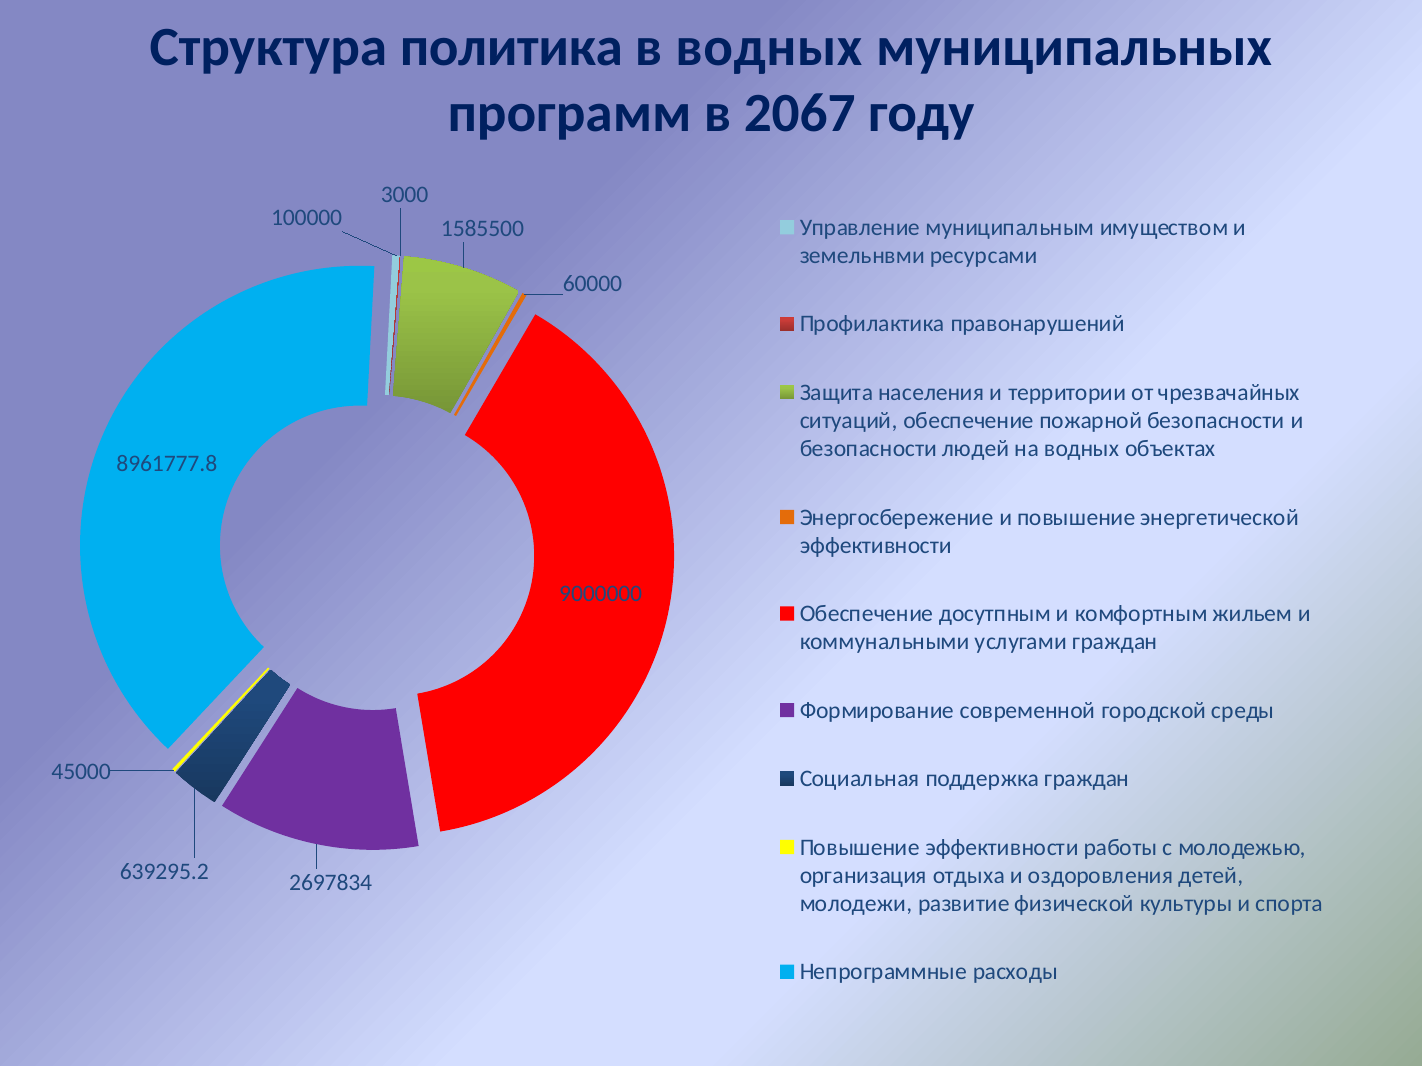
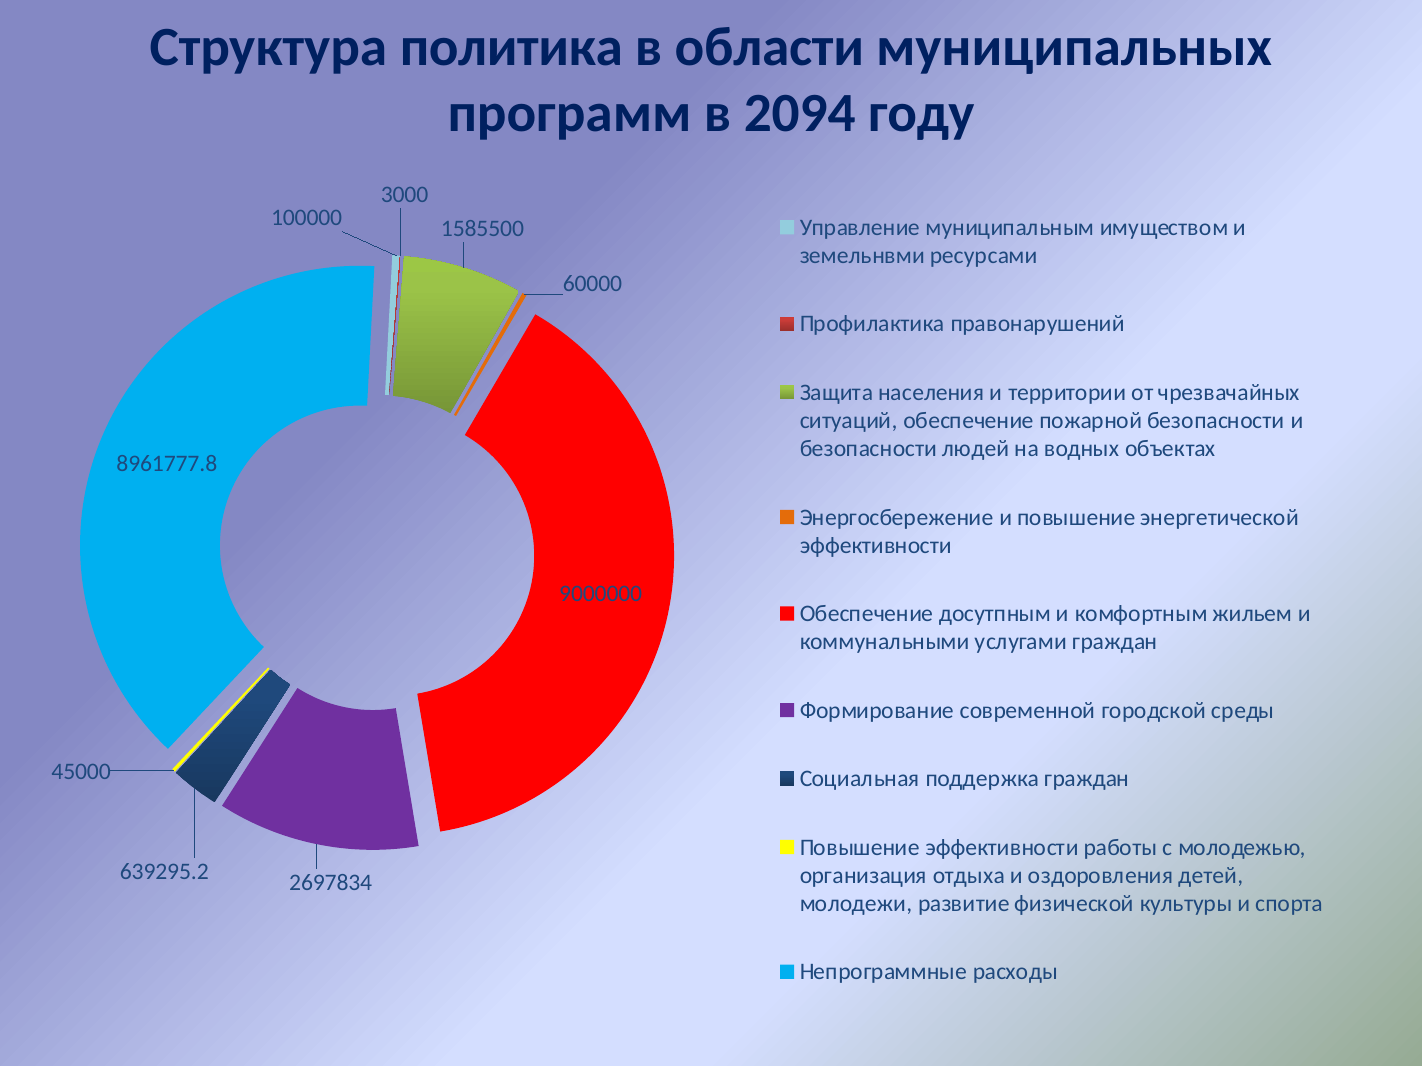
в водных: водных -> области (769, 47)
2067: 2067 -> 2094 (800, 113)
